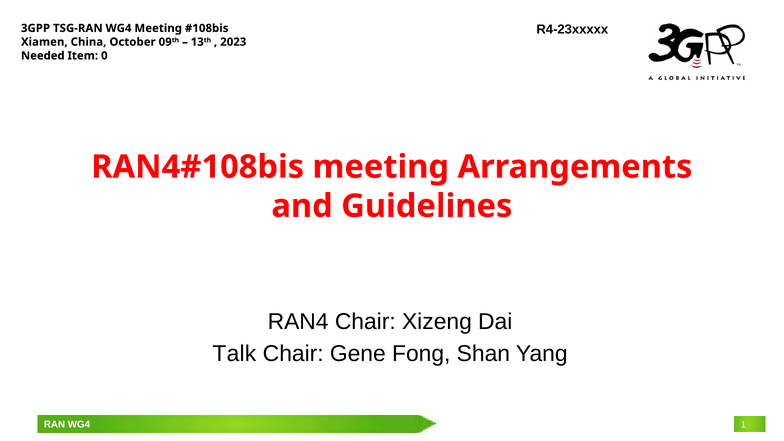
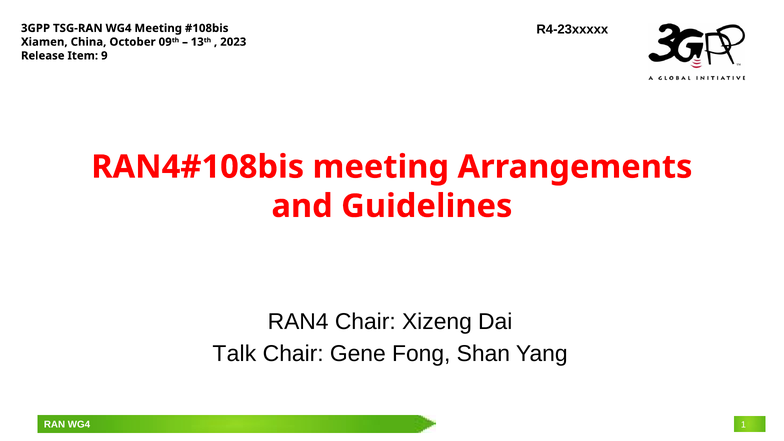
Needed: Needed -> Release (43, 56)
0: 0 -> 9 (104, 56)
